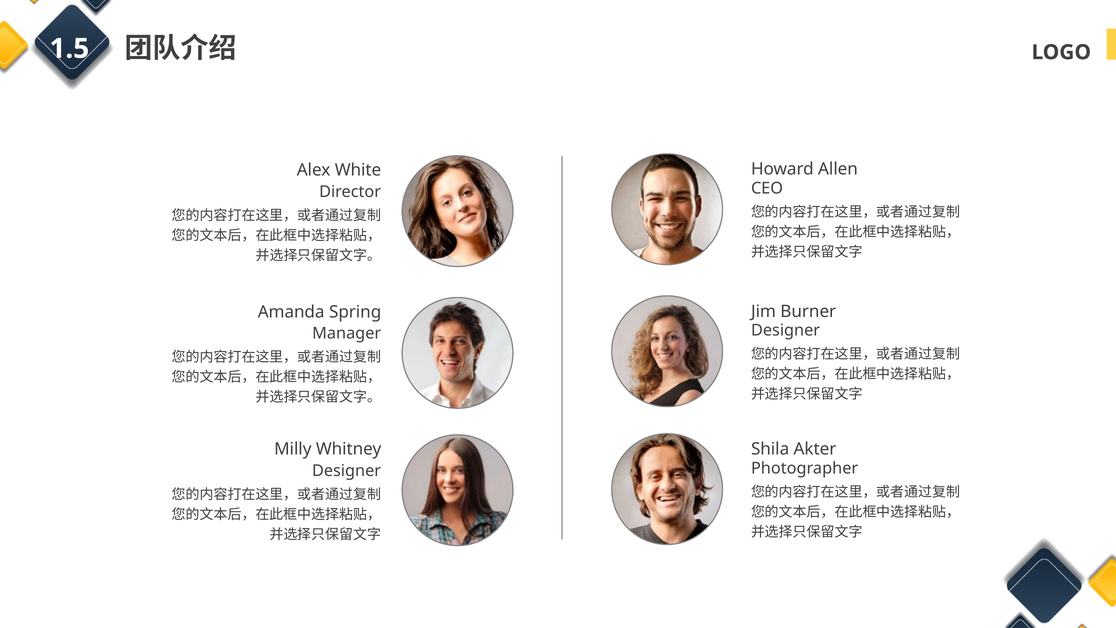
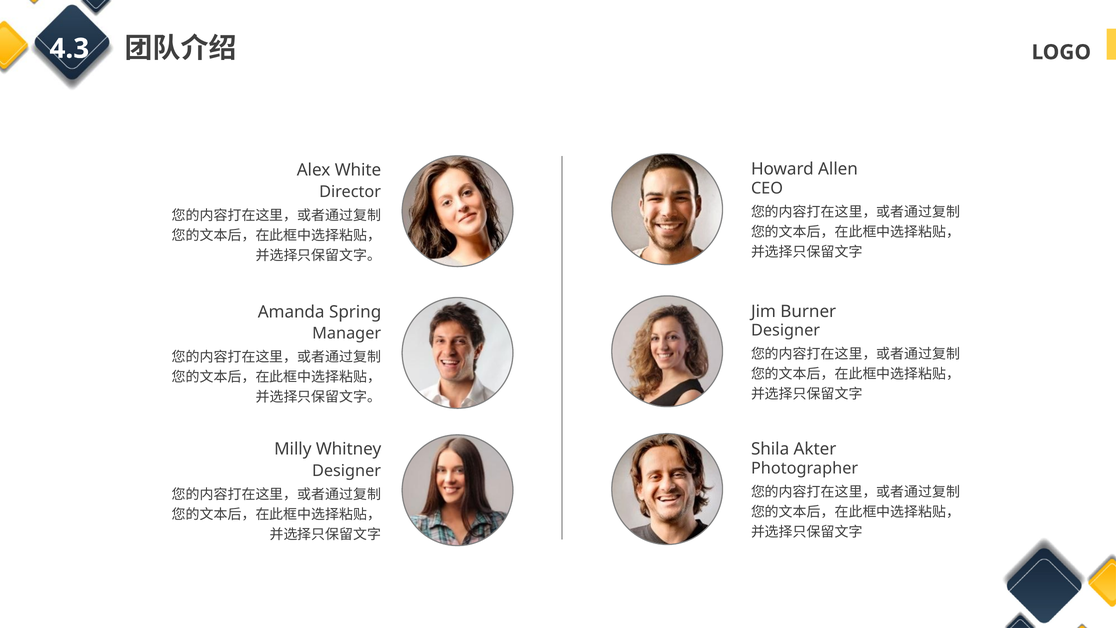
1.5: 1.5 -> 4.3 (69, 49)
